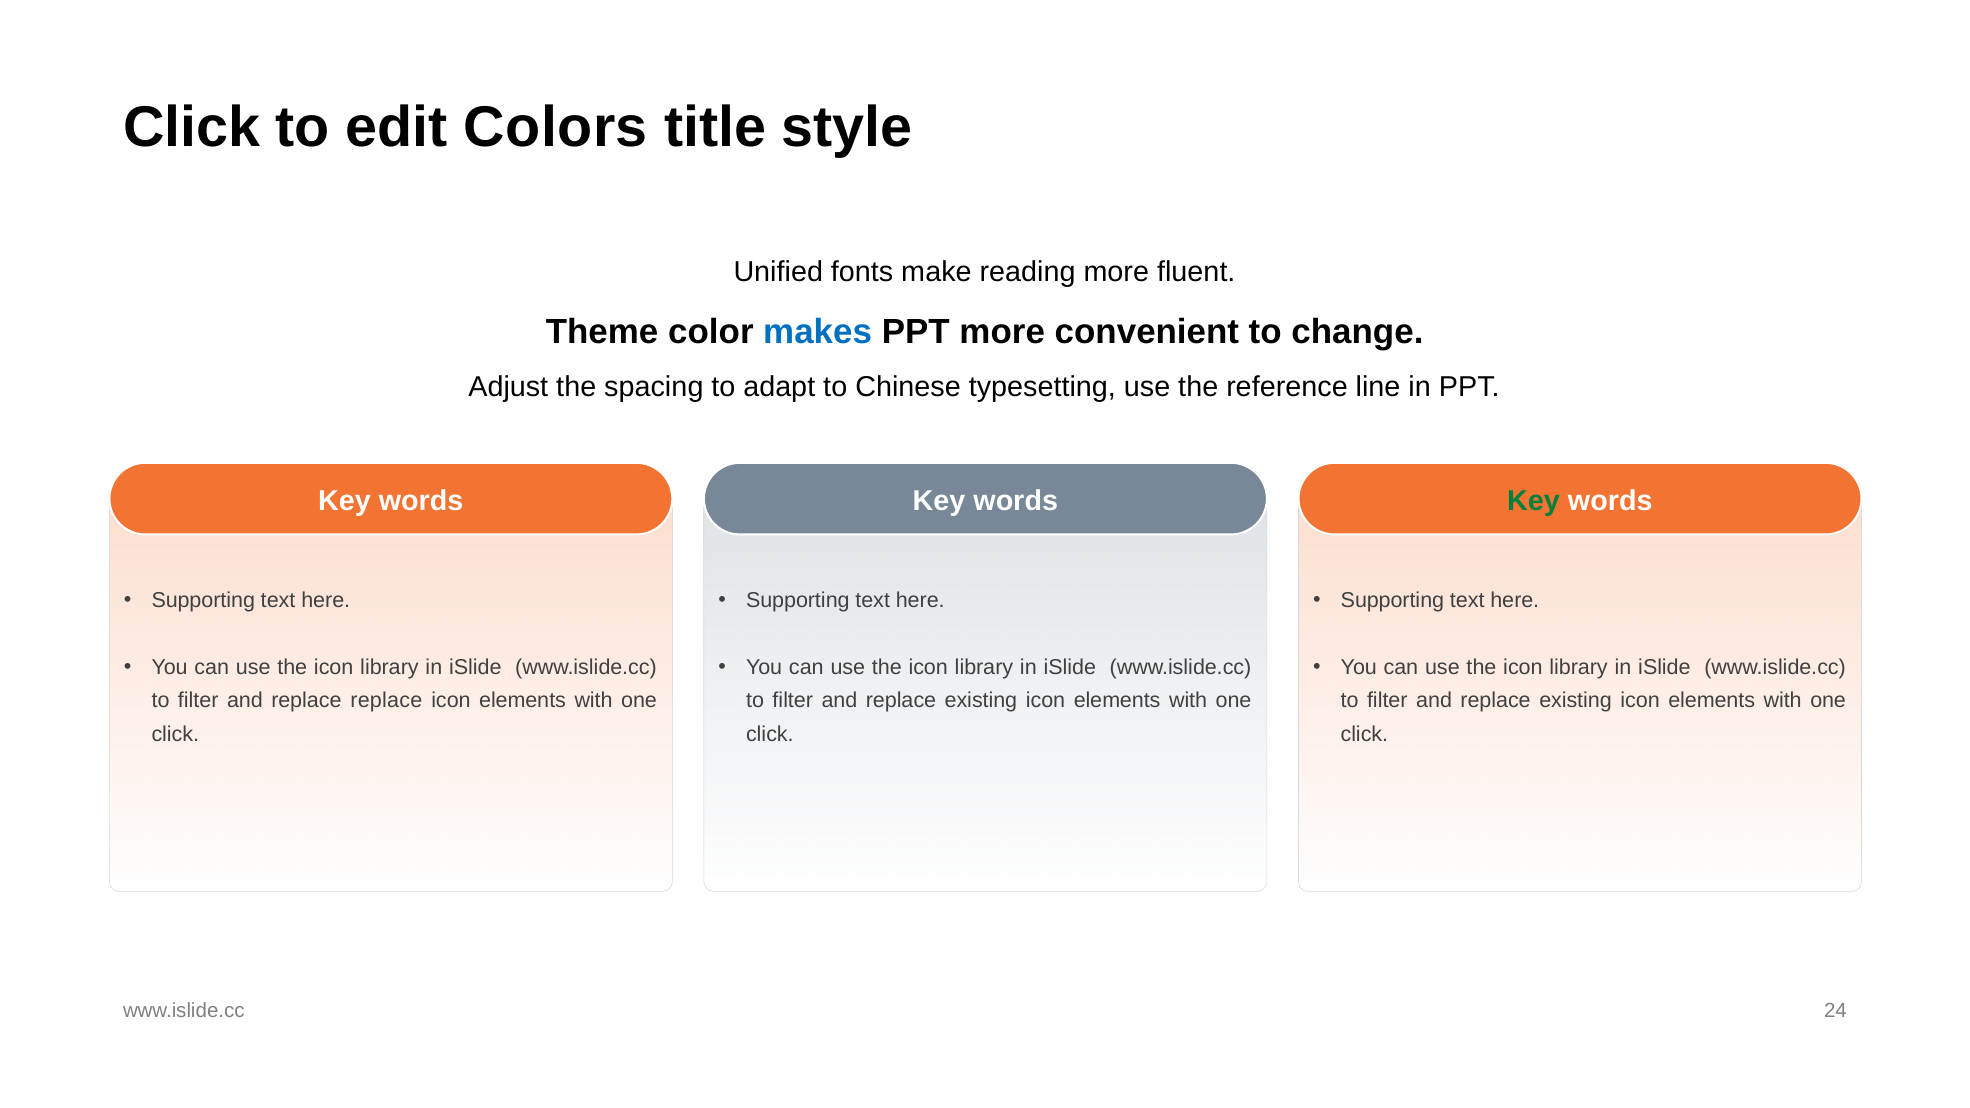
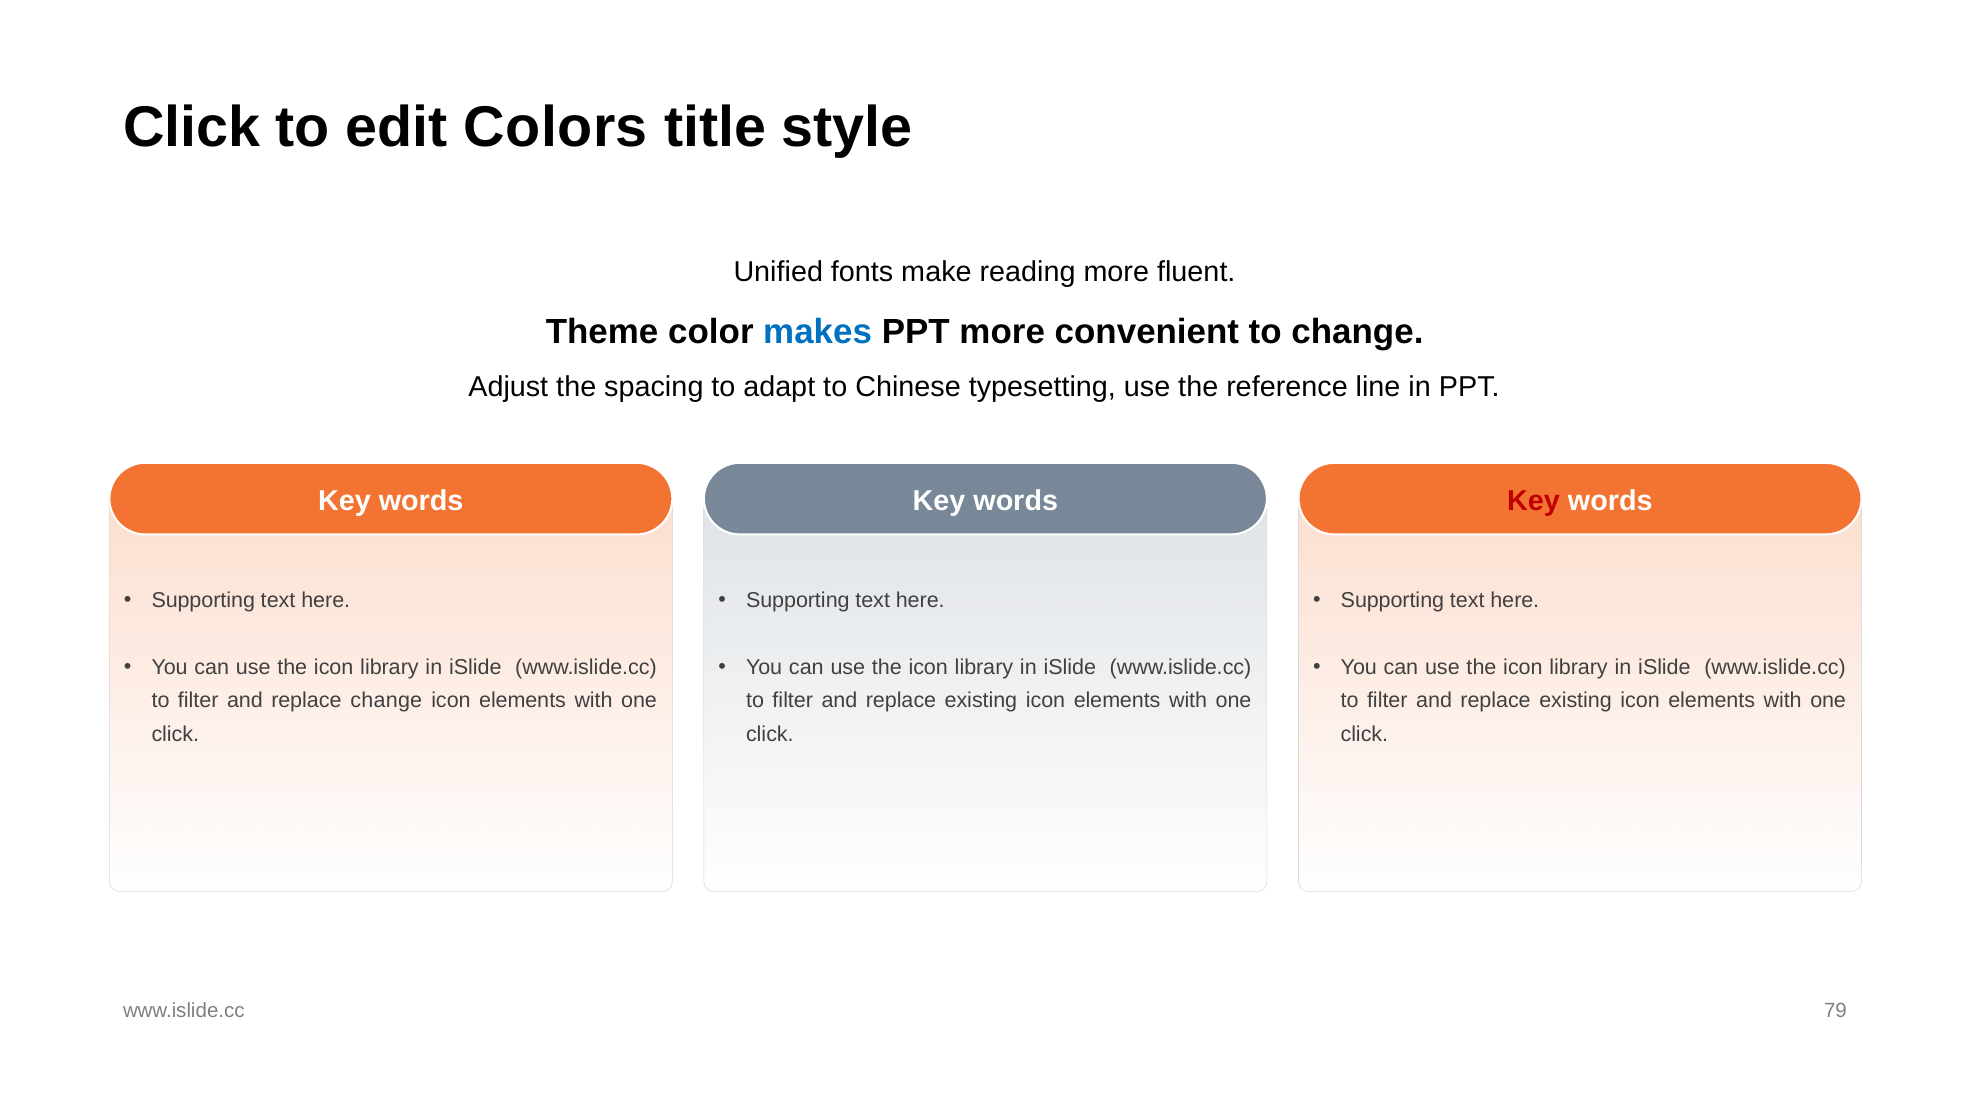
Key colour: green -> red (1534, 501)
replace replace: replace -> change (386, 701)
24: 24 -> 79 (1835, 1011)
